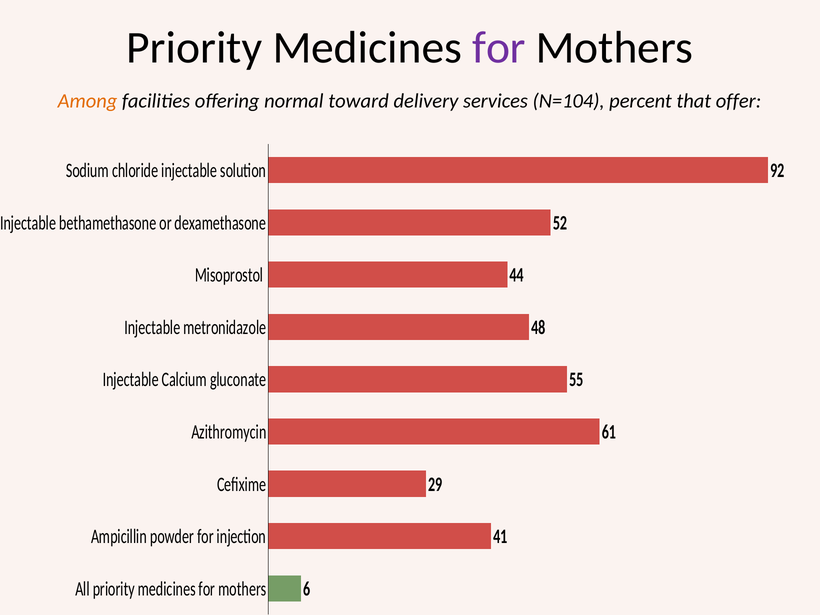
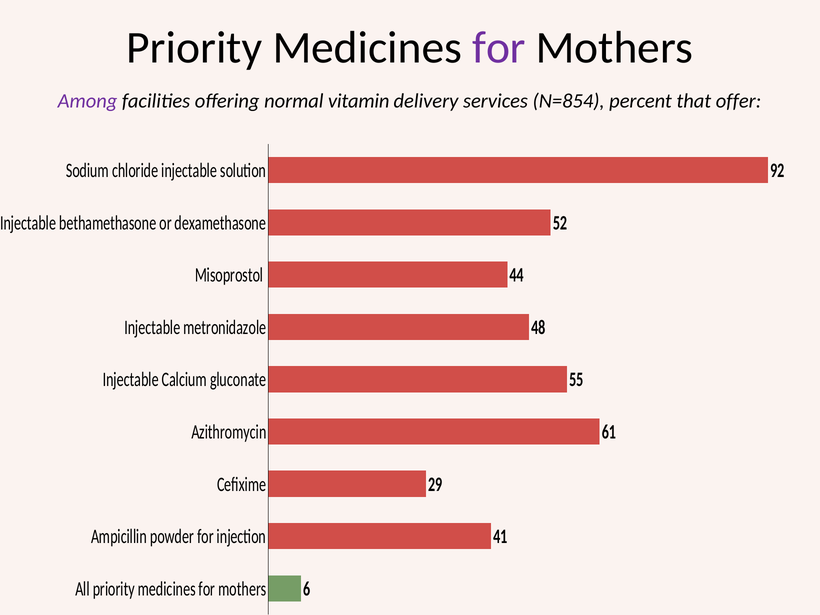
Among colour: orange -> purple (88, 101)
toward: toward -> vitamin (359, 101)
N=104: N=104 -> N=854 (569, 101)
